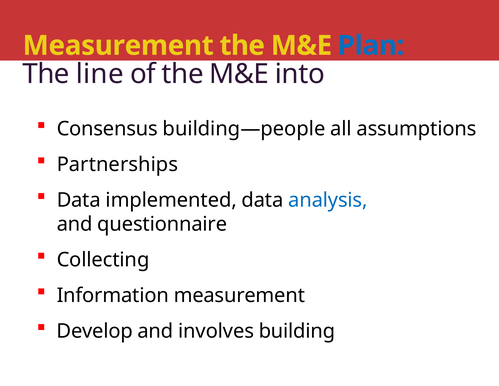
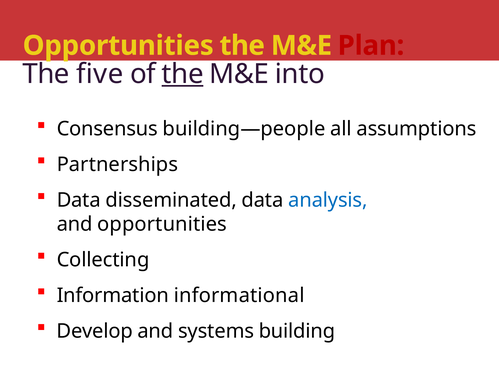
Measurement: Measurement -> Opportunities (118, 46)
Plan colour: blue -> red (371, 46)
line: line -> five (100, 74)
the underline: none -> present (183, 74)
implemented: implemented -> disseminated (171, 200)
and questionnaire: questionnaire -> opportunities (162, 224)
Information measurement: measurement -> informational (239, 295)
involves: involves -> systems (216, 331)
